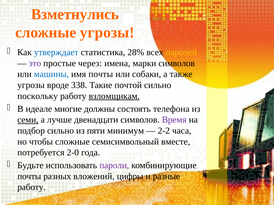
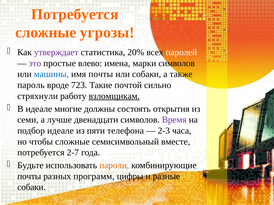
Взметнулись: Взметнулись -> Потребуется (75, 14)
утверждает colour: blue -> purple (56, 52)
28%: 28% -> 20% (136, 52)
паролей colour: yellow -> white (181, 52)
через: через -> влево (90, 63)
угрозы: угрозы -> пароль (31, 85)
338: 338 -> 723 (79, 85)
поскольку: поскольку -> стряхнули (38, 96)
телефона: телефона -> открытия (171, 109)
семи underline: present -> none (28, 120)
подбор сильно: сильно -> идеале (60, 131)
минимум: минимум -> телефона (126, 131)
2-2: 2-2 -> 2-3 (164, 131)
2-0: 2-0 -> 2-7 (73, 153)
пароли colour: purple -> orange (114, 166)
вложений: вложений -> программ (94, 177)
работу: работу -> собаки (32, 188)
